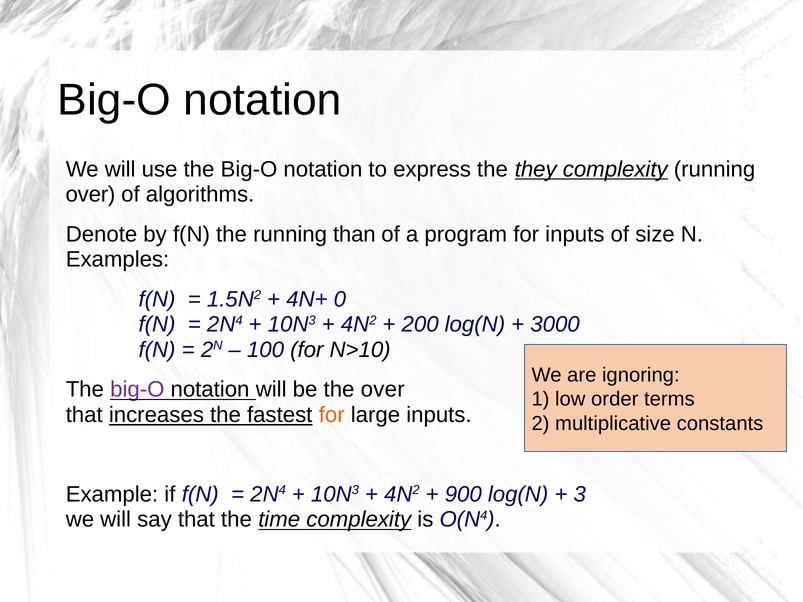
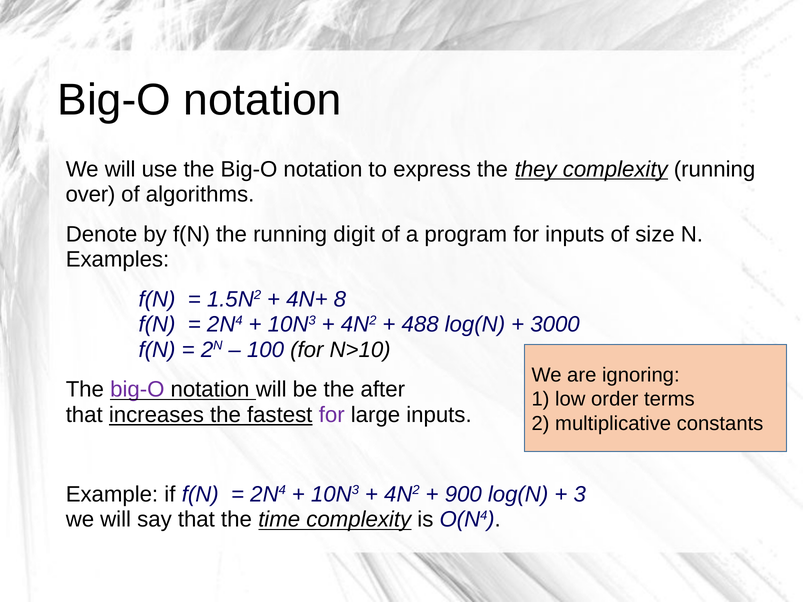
than: than -> digit (354, 234)
0: 0 -> 8 (340, 299)
200: 200 -> 488 (420, 325)
the over: over -> after (383, 390)
for colour: orange -> purple (332, 415)
